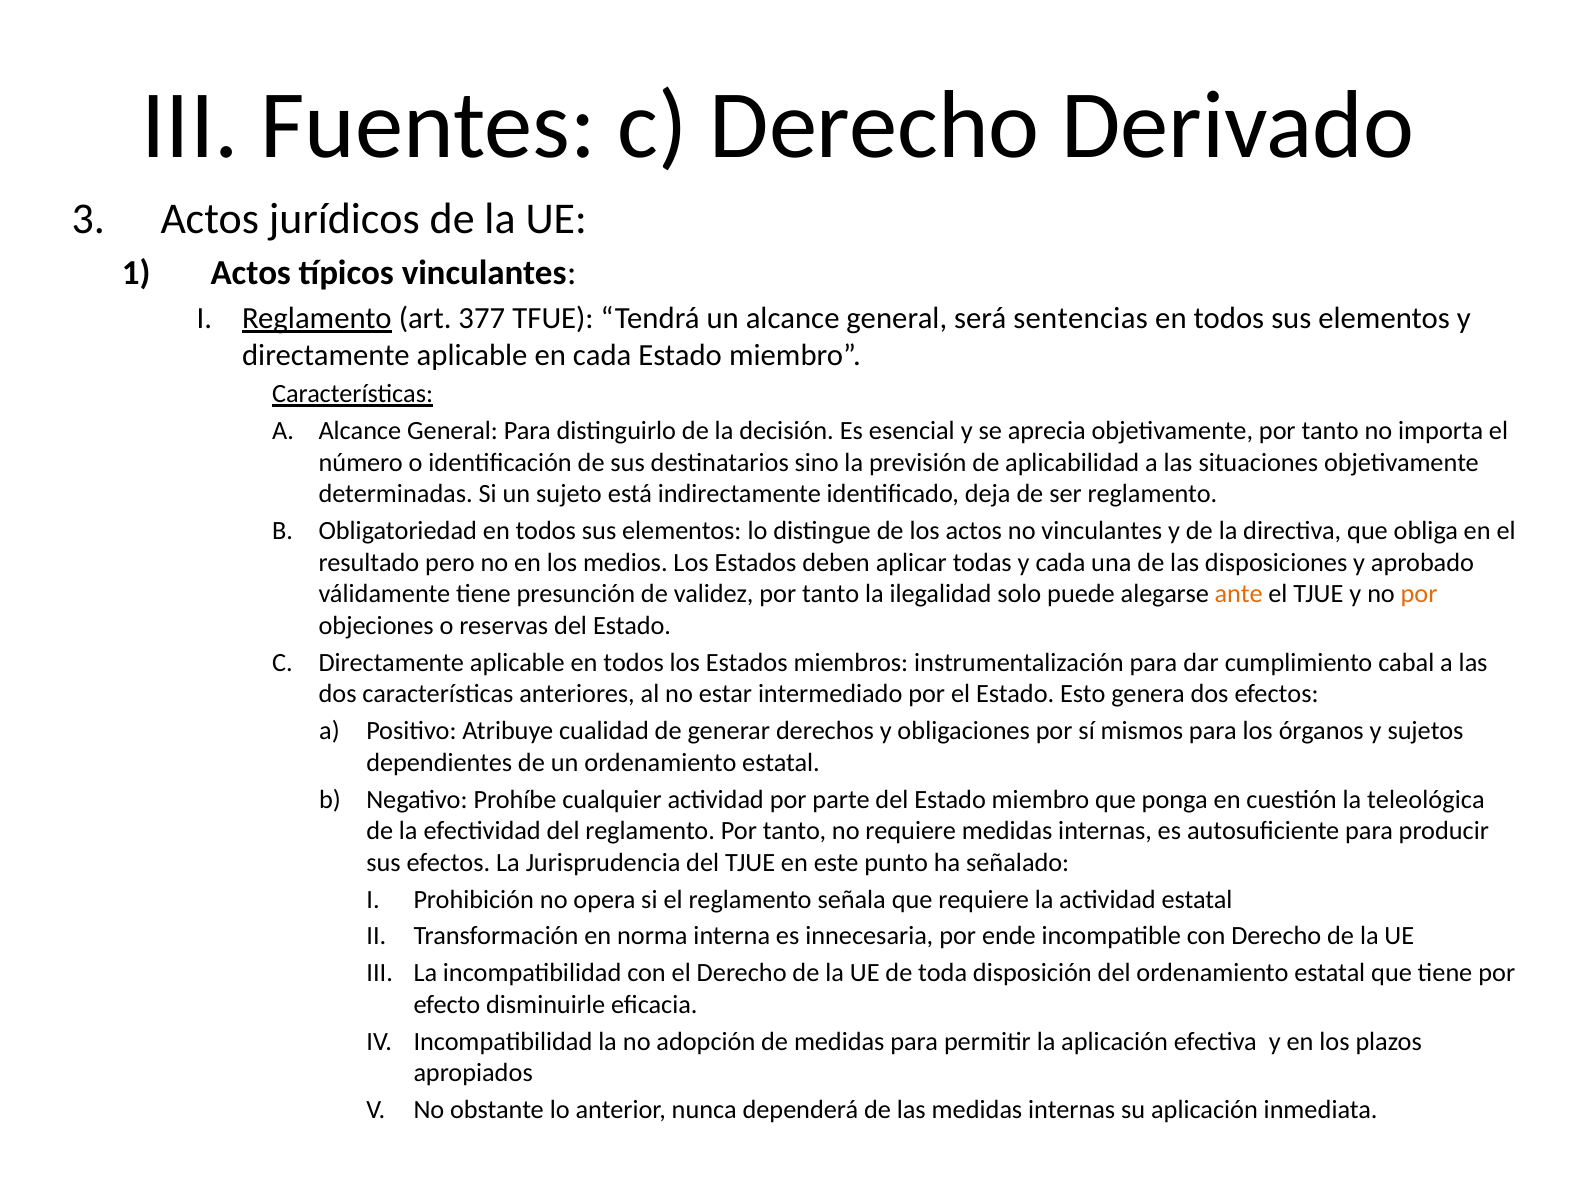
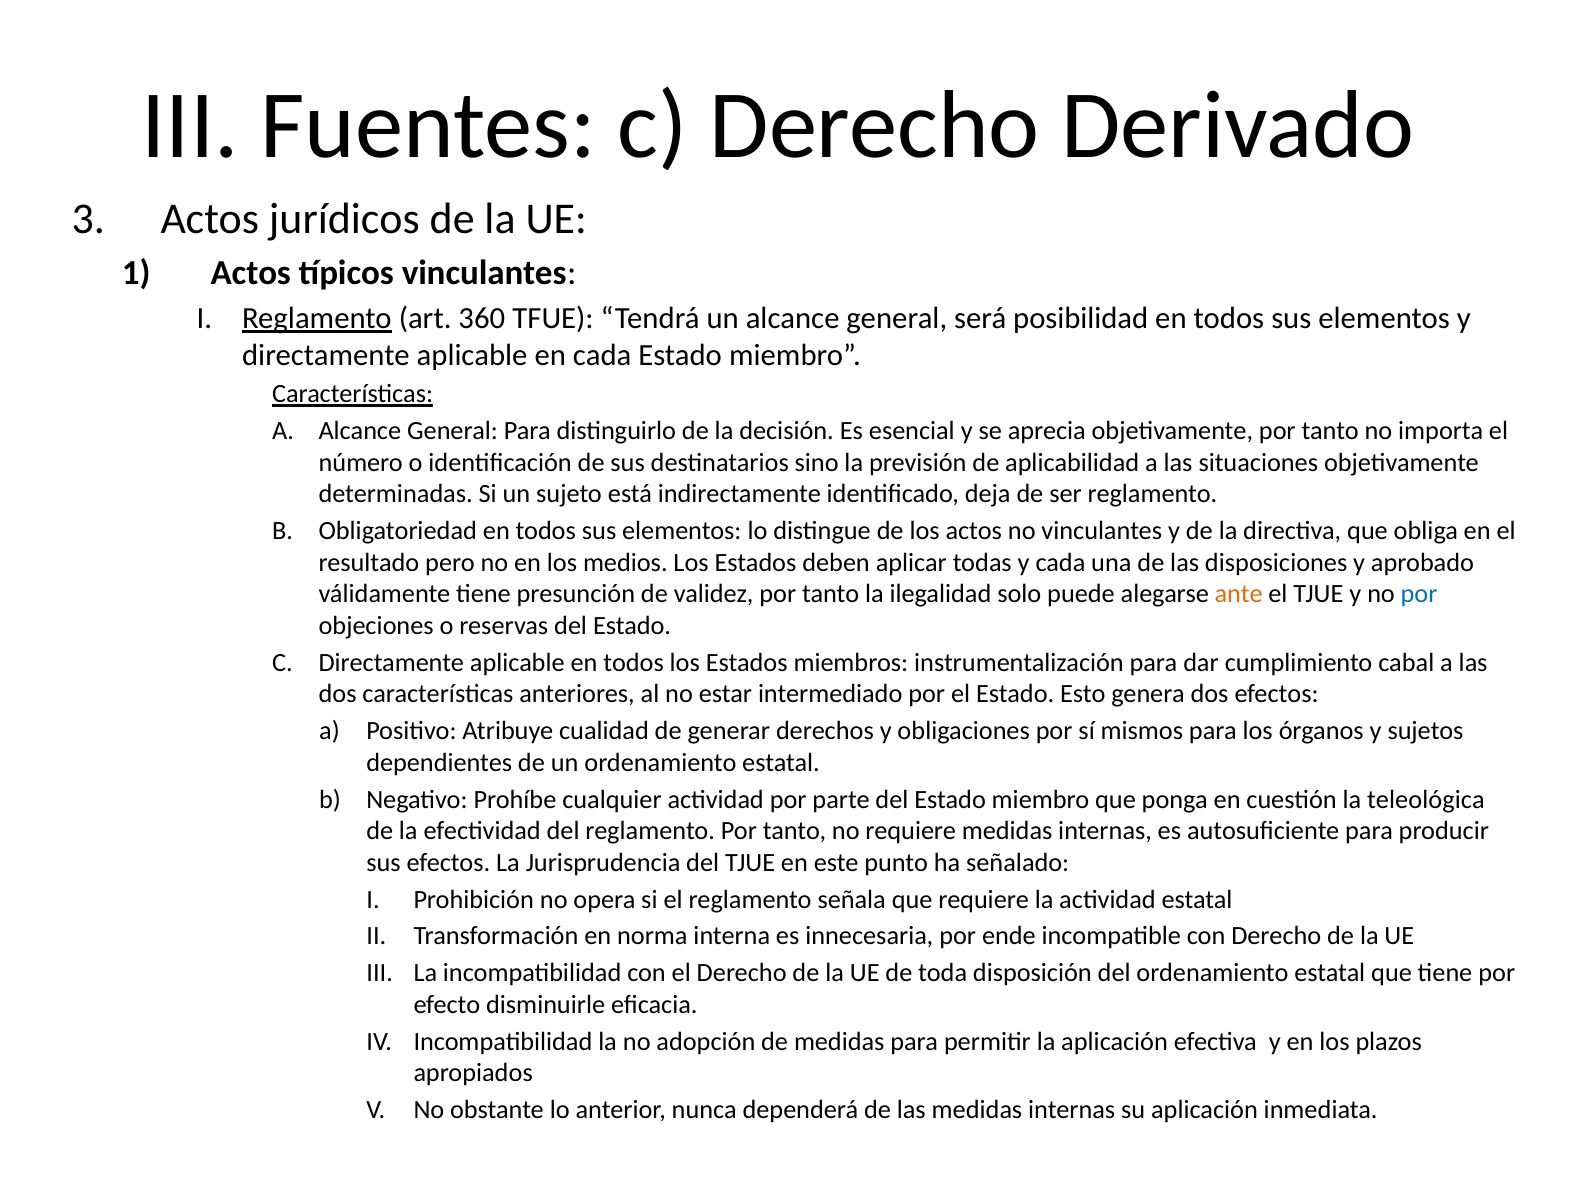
377: 377 -> 360 (482, 318)
sentencias: sentencias -> posibilidad (1081, 318)
por colour: orange -> blue (1419, 594)
